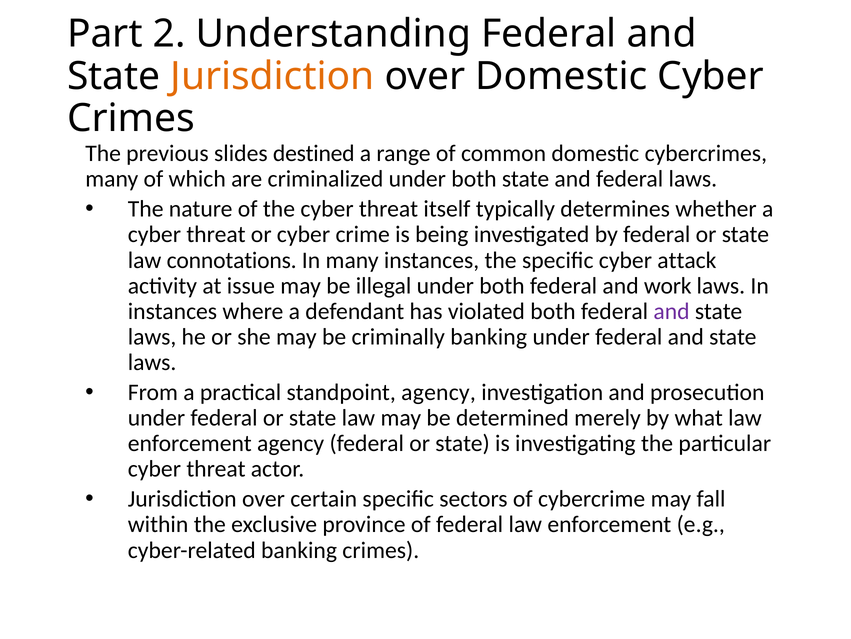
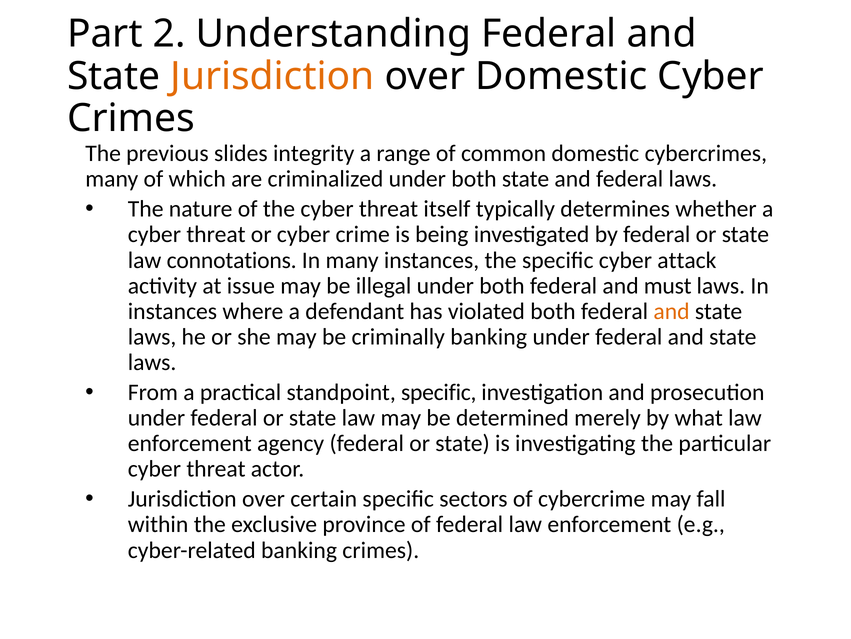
destined: destined -> integrity (314, 153)
work: work -> must (668, 285)
and colour: purple -> orange (672, 311)
standpoint agency: agency -> specific (439, 392)
